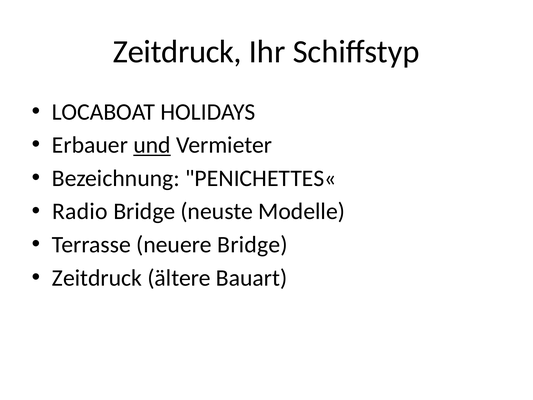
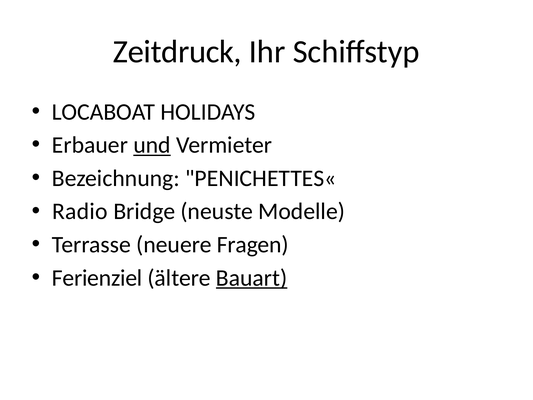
neuere Bridge: Bridge -> Fragen (253, 245)
Zeitdruck: Zeitdruck -> Ferienziel (97, 278)
Bauart underline: none -> present (252, 278)
